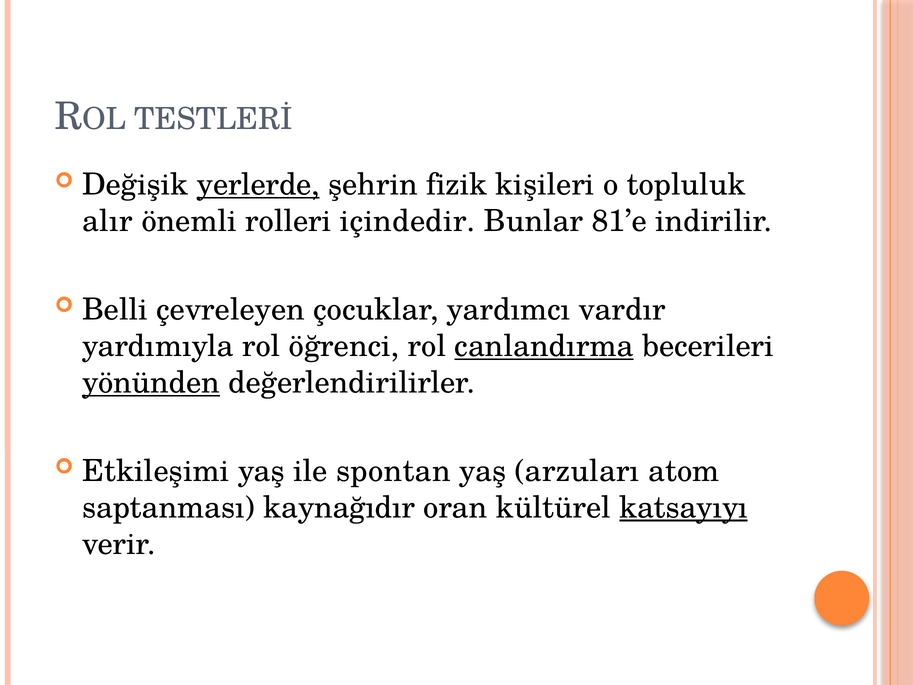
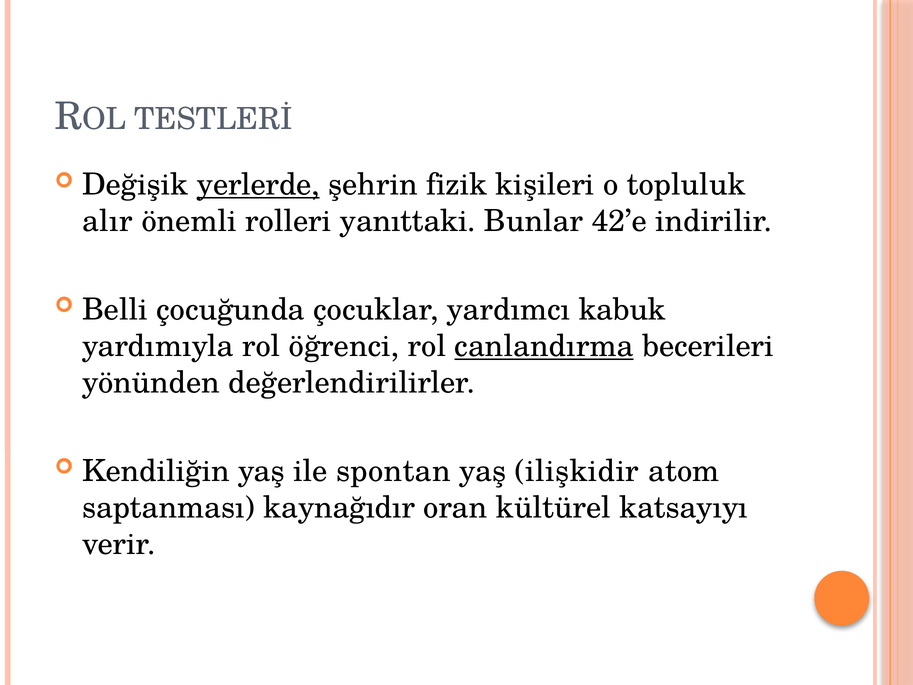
içindedir: içindedir -> yanıttaki (408, 221)
81’e: 81’e -> 42’e (619, 221)
çevreleyen: çevreleyen -> çocuğunda (231, 309)
vardır: vardır -> kabuk (622, 309)
yönünden underline: present -> none (151, 383)
Etkileşimi: Etkileşimi -> Kendiliğin (156, 471)
arzuları: arzuları -> ilişkidir (577, 471)
katsayıyı underline: present -> none (684, 507)
